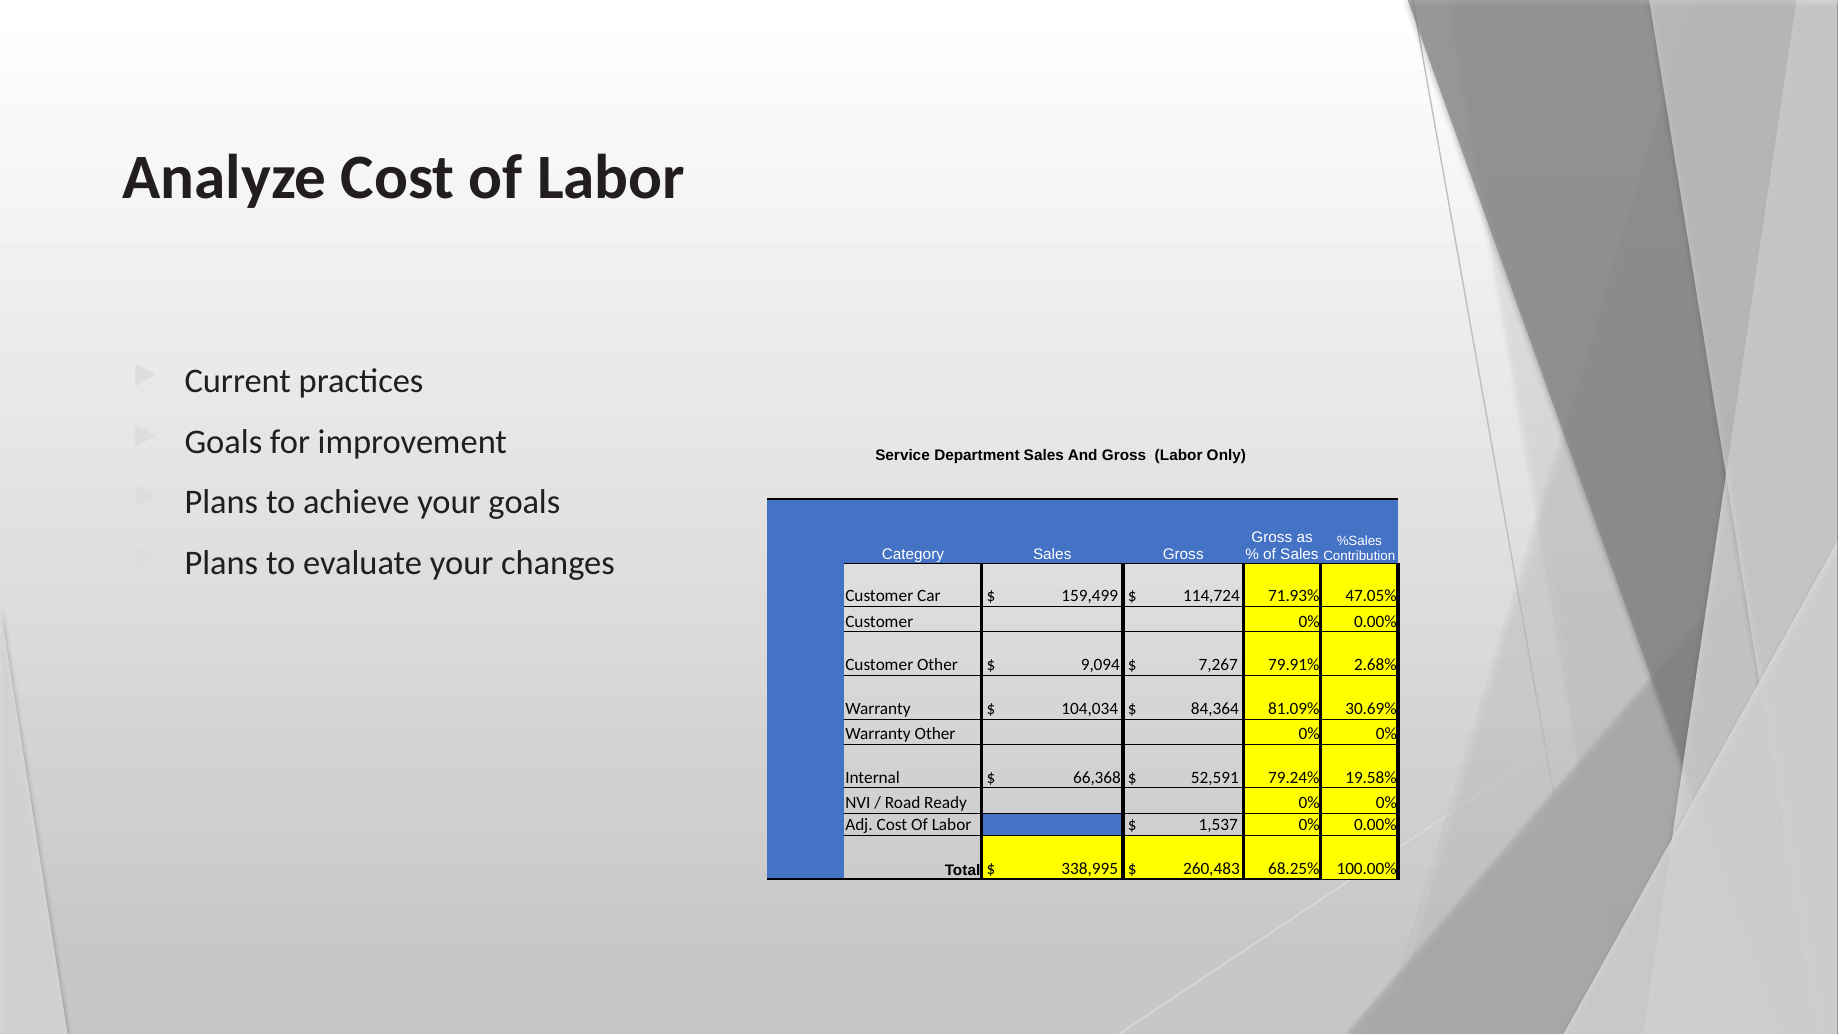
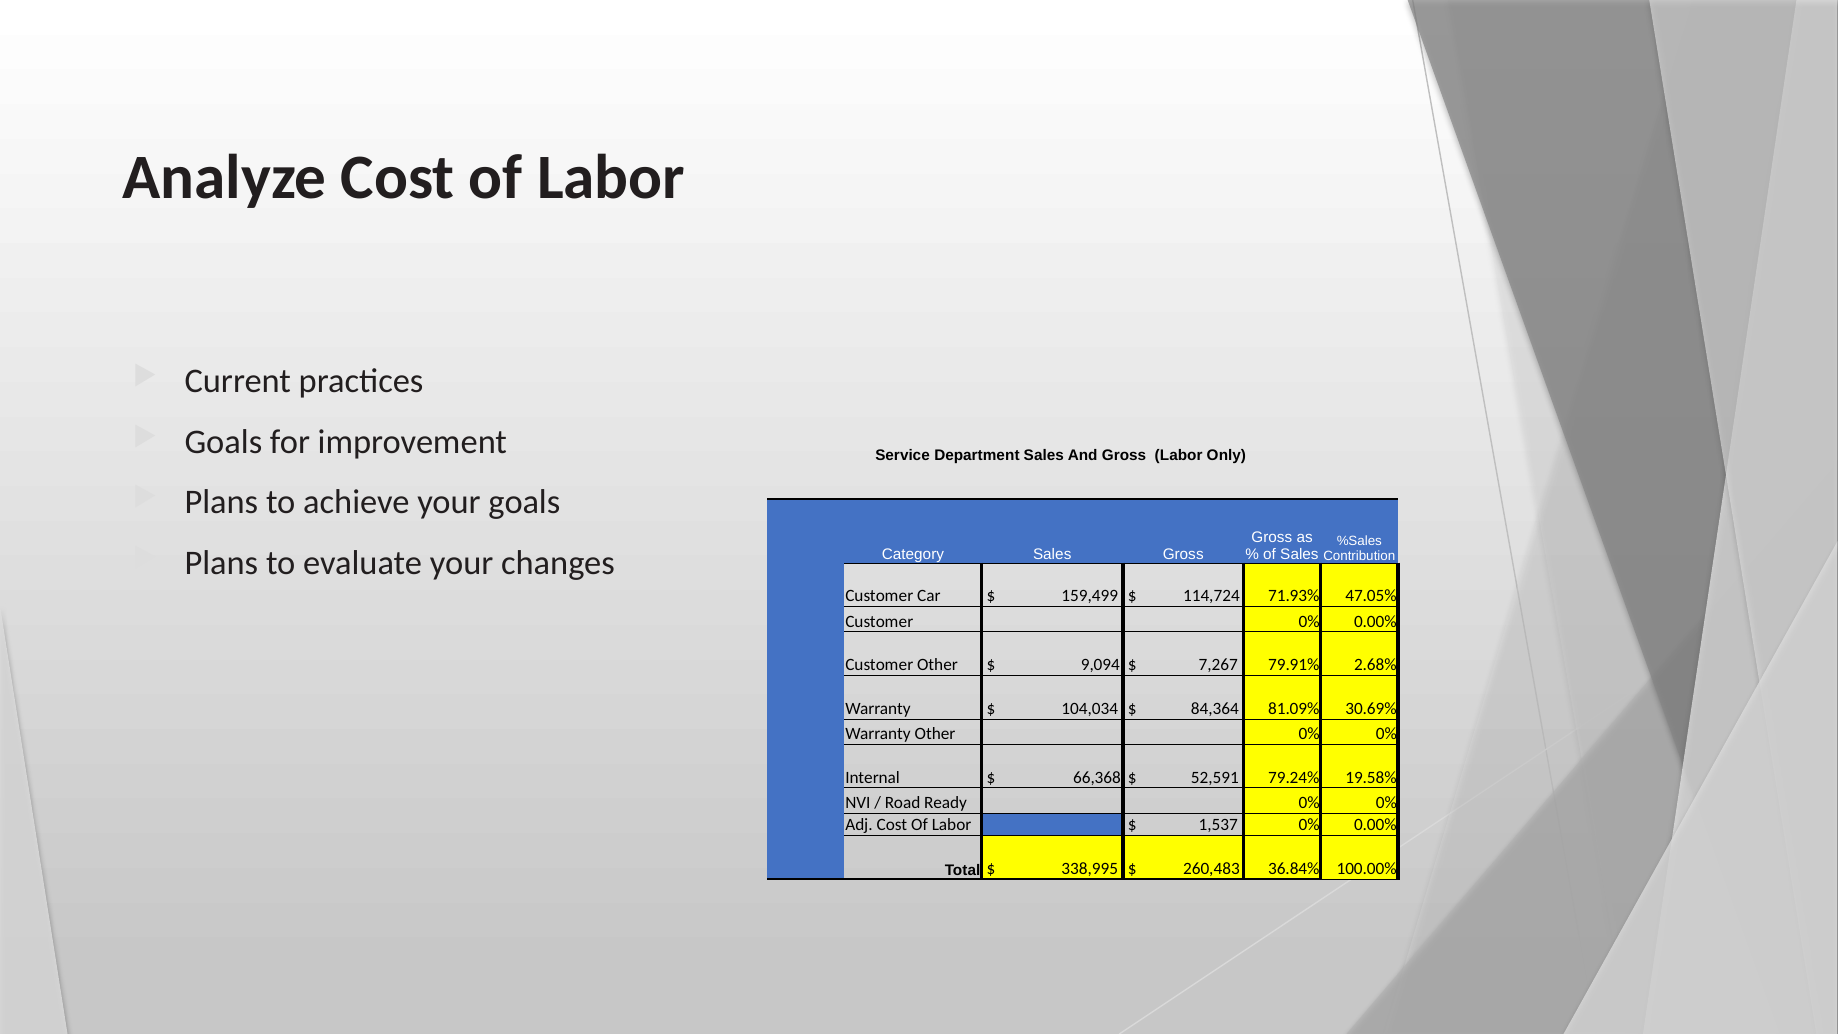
68.25%: 68.25% -> 36.84% (1294, 869)
